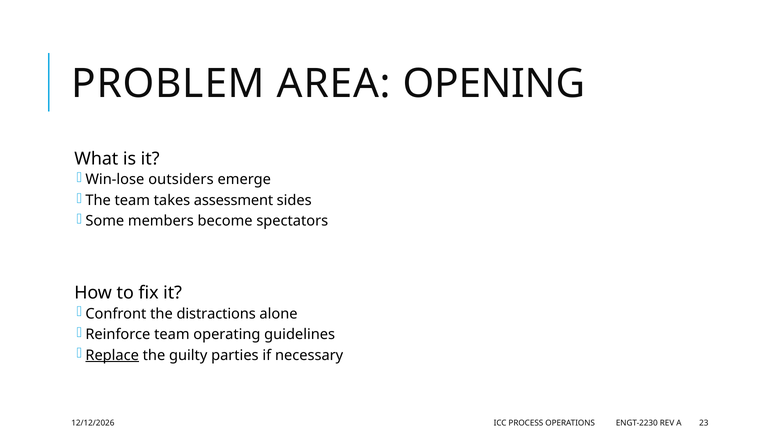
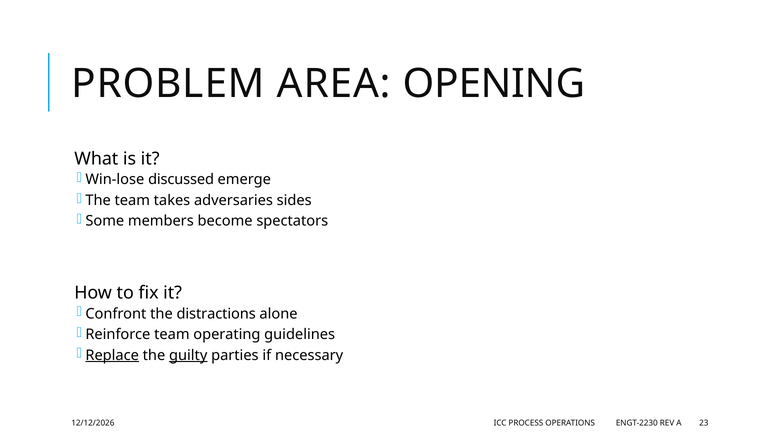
outsiders: outsiders -> discussed (181, 180)
assessment: assessment -> adversaries (233, 200)
guilty underline: none -> present (188, 355)
